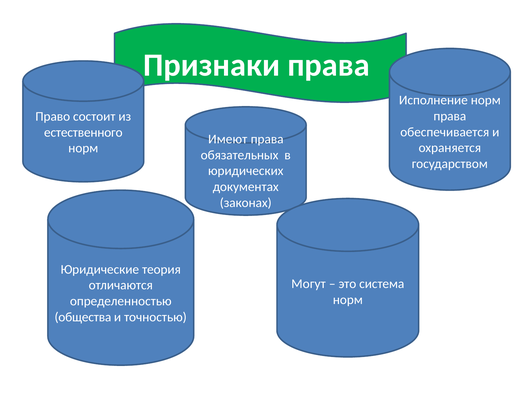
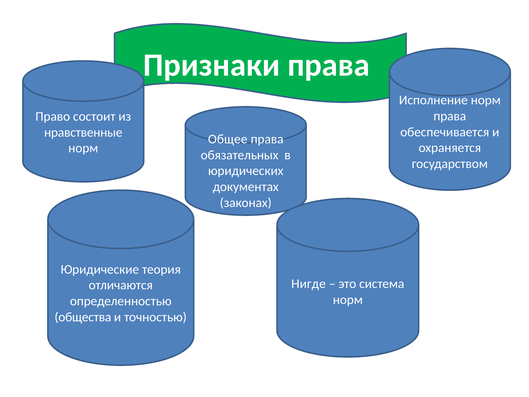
естественного: естественного -> нравственные (83, 132)
Имеют: Имеют -> Общее (228, 139)
Могут: Могут -> Нигде (309, 284)
